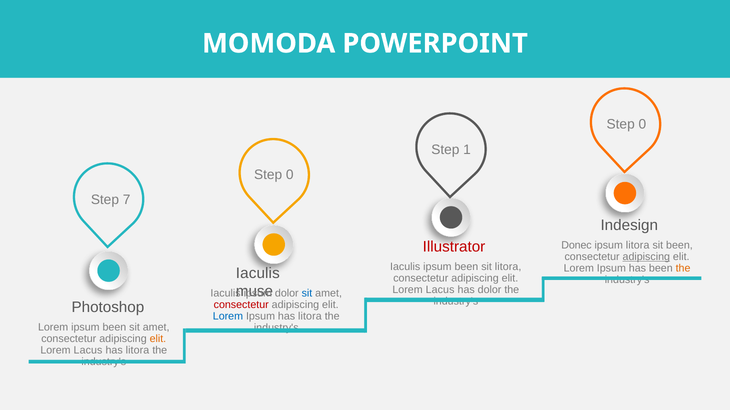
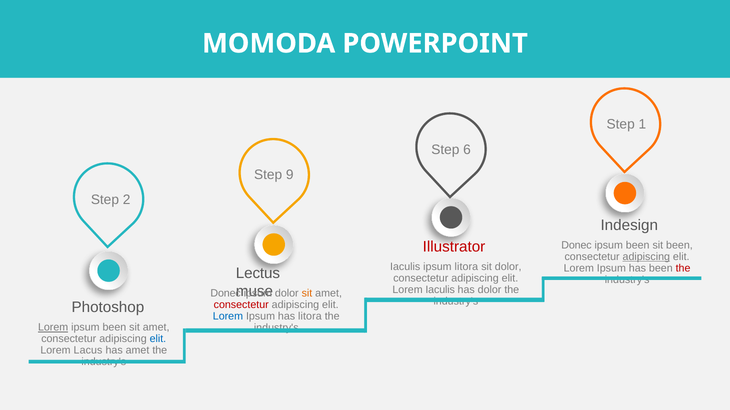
0: 0 -> 1 (642, 124)
1: 1 -> 6 (467, 150)
0: 0 -> 9 (290, 175)
7: 7 -> 2 (127, 200)
litora: litora -> been (638, 246)
been: been -> litora (466, 267)
sit litora: litora -> dolor (508, 267)
the colour: orange -> red (683, 269)
Iaculis: Iaculis -> Lectus (258, 274)
Lacus: Lacus -> Iaculis (440, 290)
Iaculis: Iaculis -> Donec (226, 294)
sit colour: blue -> orange (307, 294)
Lorem underline: none -> present (53, 328)
elit colour: orange -> blue (158, 339)
litora: litora -> amet (138, 351)
